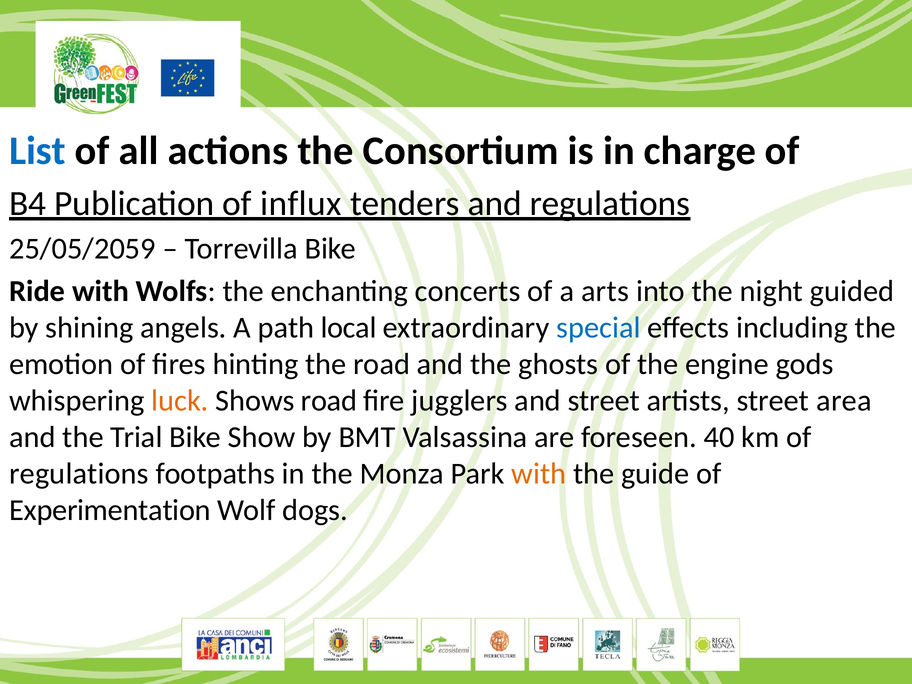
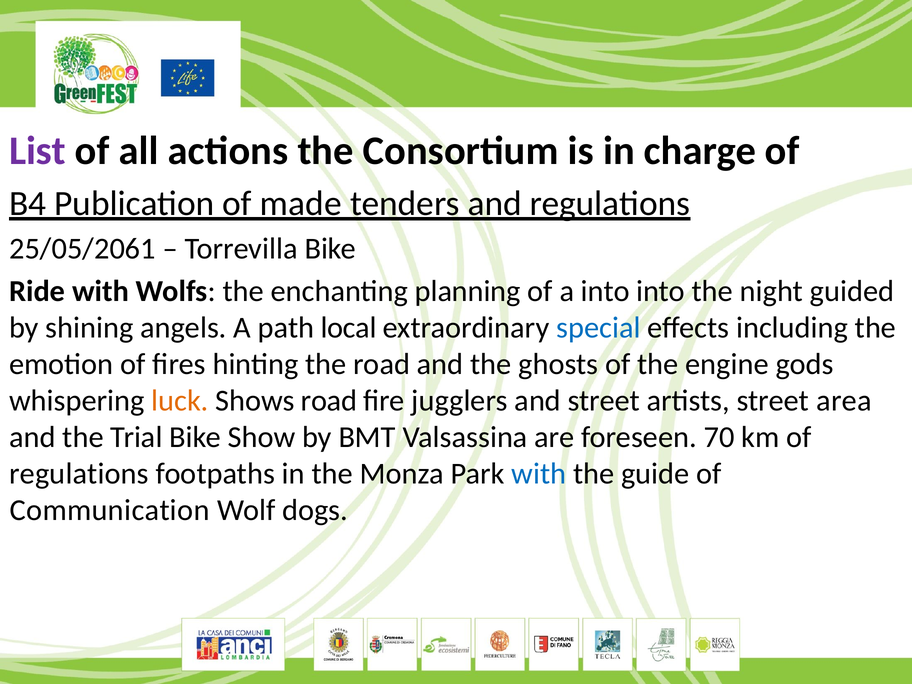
List colour: blue -> purple (38, 151)
influx: influx -> made (301, 203)
25/05/2059: 25/05/2059 -> 25/05/2061 (82, 249)
concerts: concerts -> planning (468, 291)
a arts: arts -> into (605, 291)
40: 40 -> 70 (719, 437)
with colour: orange -> blue (539, 474)
Experimentation: Experimentation -> Communication (110, 510)
